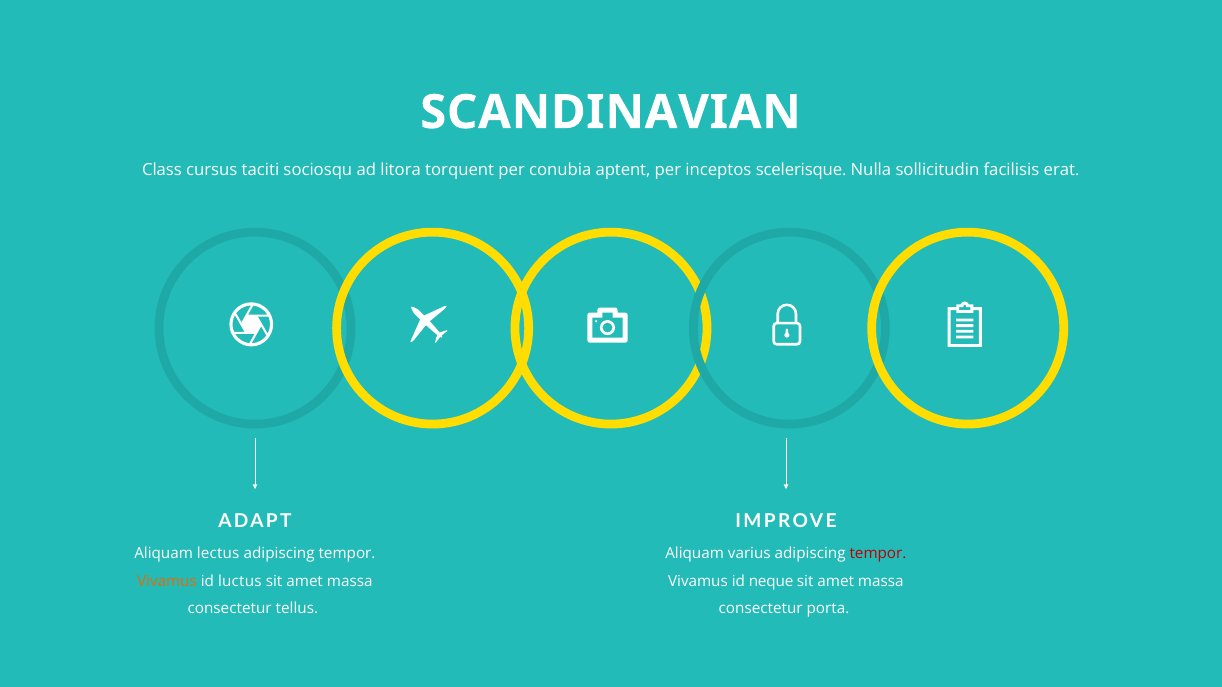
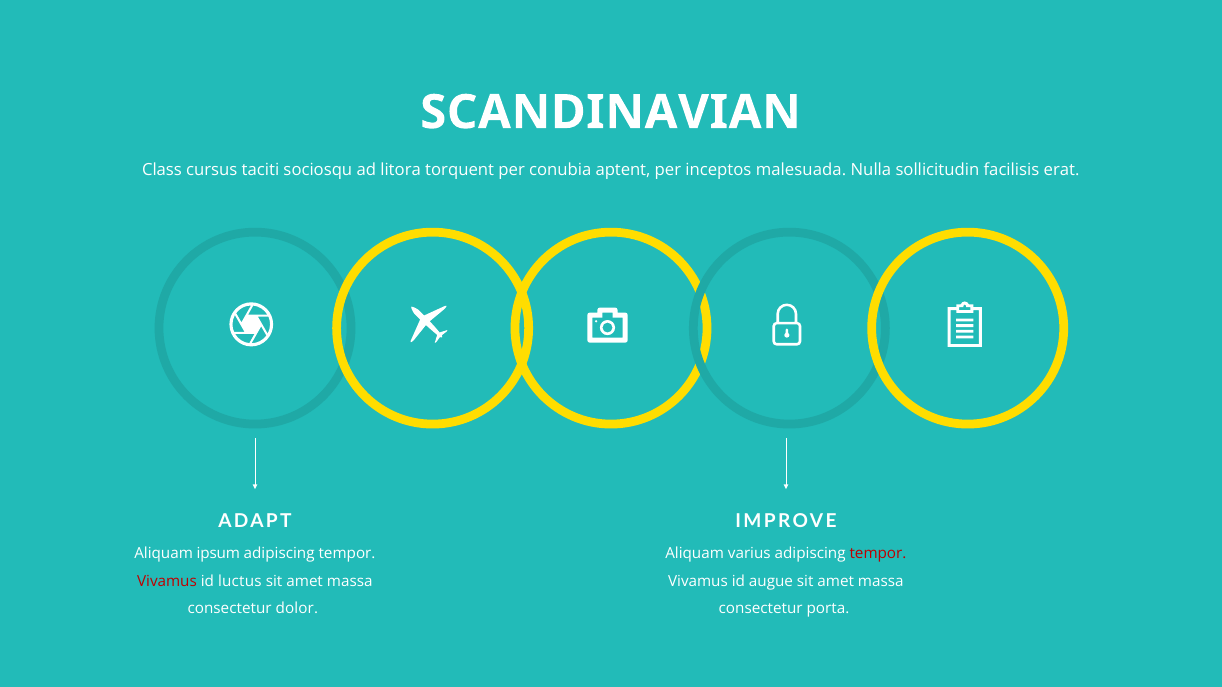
scelerisque: scelerisque -> malesuada (801, 170)
lectus: lectus -> ipsum (218, 554)
Vivamus colour: orange -> red (167, 581)
neque: neque -> augue (771, 581)
tellus: tellus -> dolor (297, 609)
